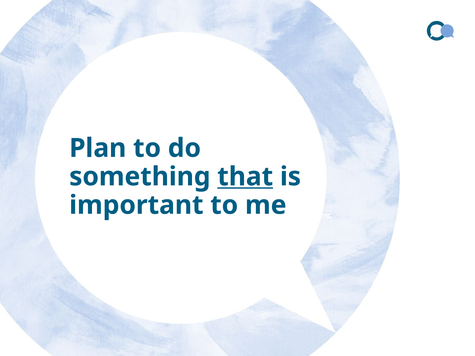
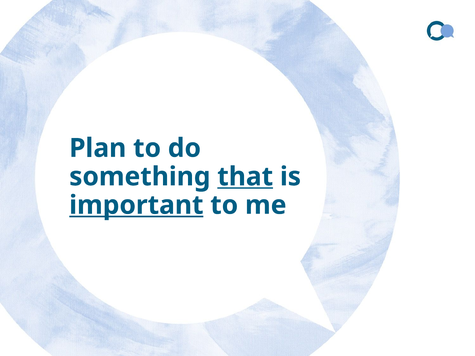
important underline: none -> present (136, 205)
